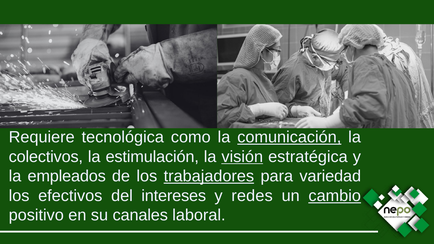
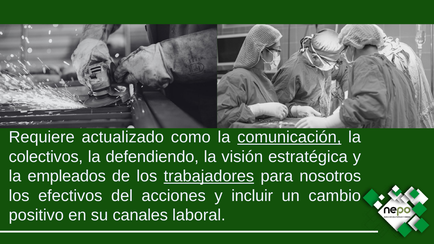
tecnológica: tecnológica -> actualizado (123, 137)
estimulación: estimulación -> defendiendo (152, 157)
visión underline: present -> none (242, 157)
variedad: variedad -> nosotros (330, 176)
intereses: intereses -> acciones (174, 196)
redes: redes -> incluir (252, 196)
cambio underline: present -> none (335, 196)
